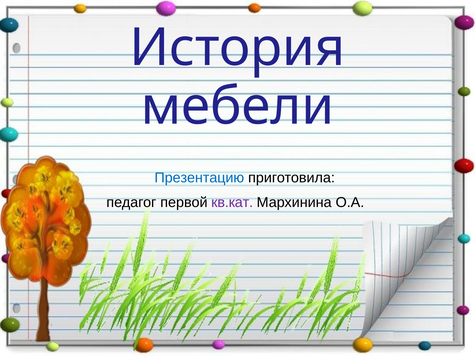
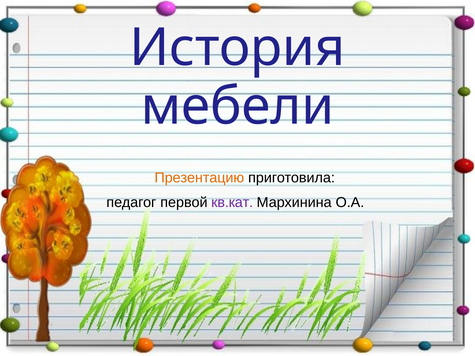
Презентацию colour: blue -> orange (199, 178)
